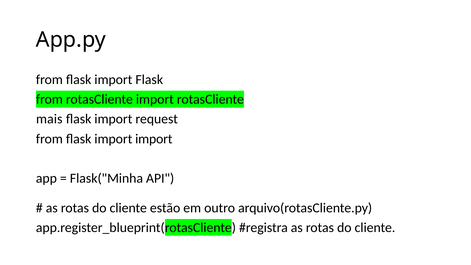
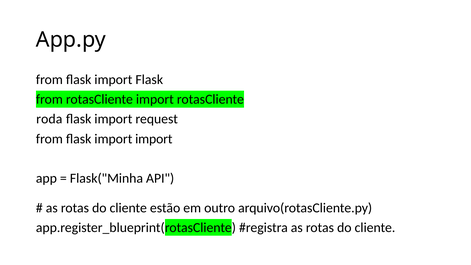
mais: mais -> roda (49, 119)
